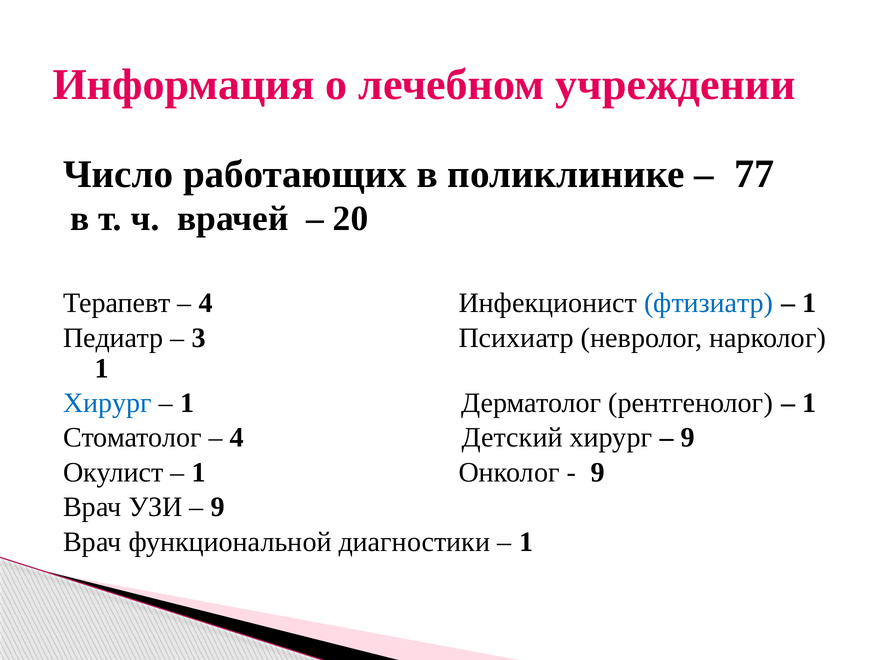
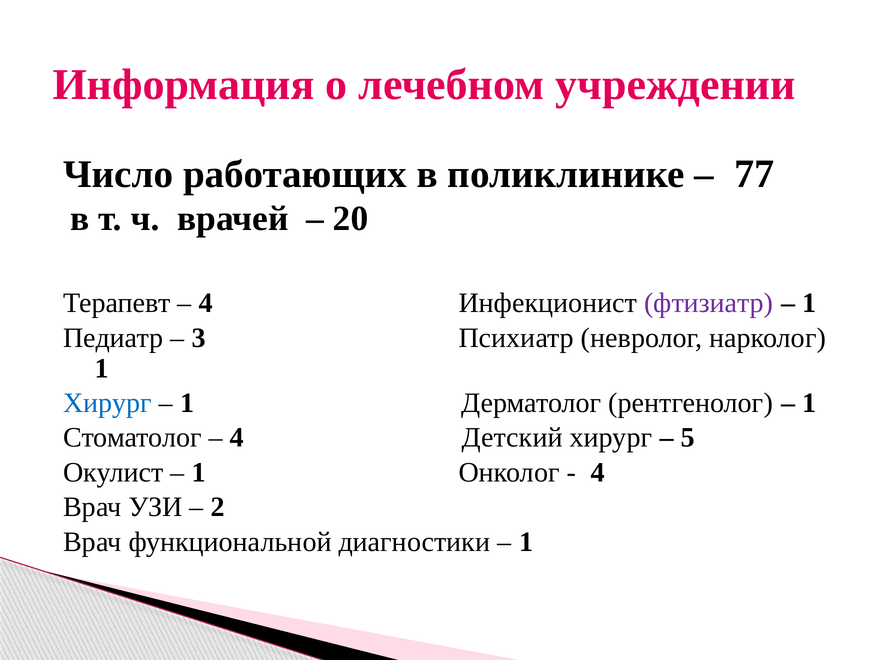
фтизиатр colour: blue -> purple (709, 303)
9: 9 -> 5 (688, 438)
9: 9 -> 4 (598, 472)
9: 9 -> 2 (218, 507)
